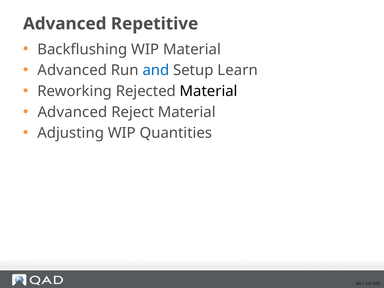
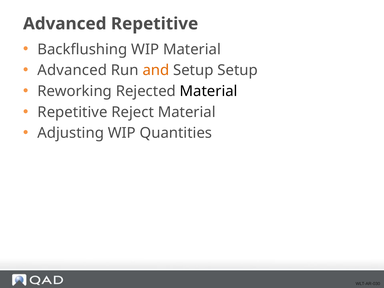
and colour: blue -> orange (156, 70)
Setup Learn: Learn -> Setup (238, 70)
Advanced: Advanced -> Repetitive (72, 112)
